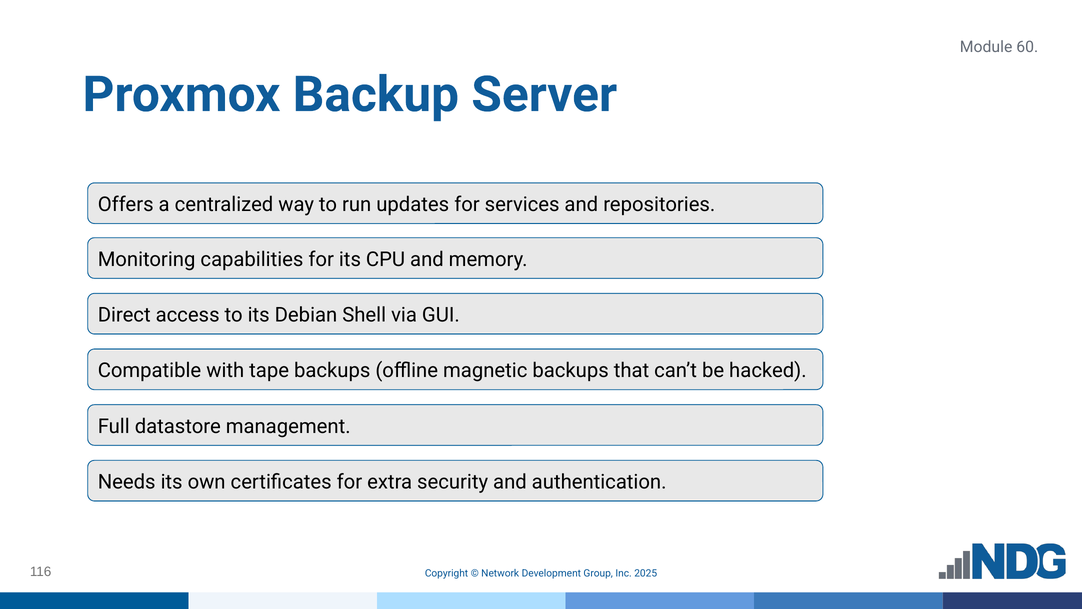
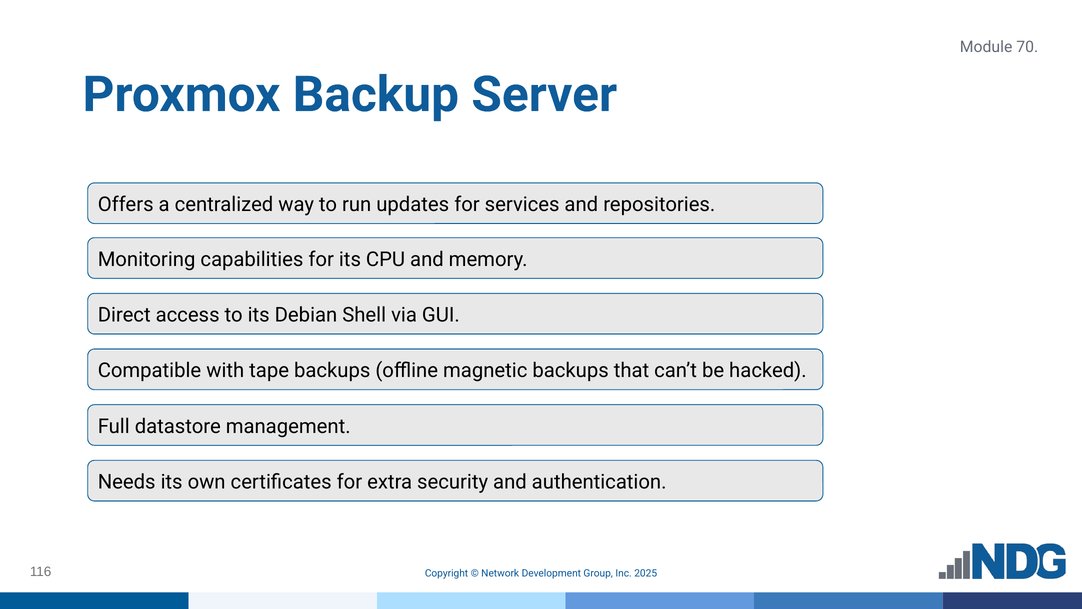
60: 60 -> 70 (1027, 47)
